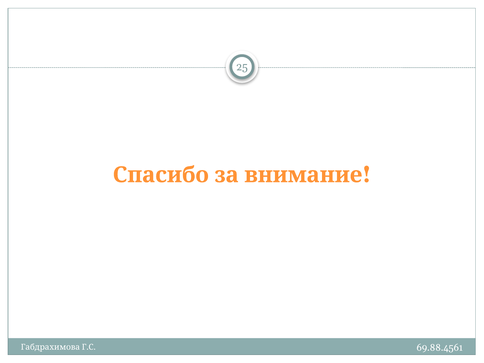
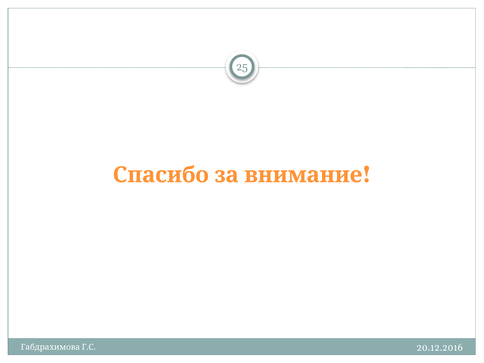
69.88.4561: 69.88.4561 -> 20.12.2016 (440, 348)
